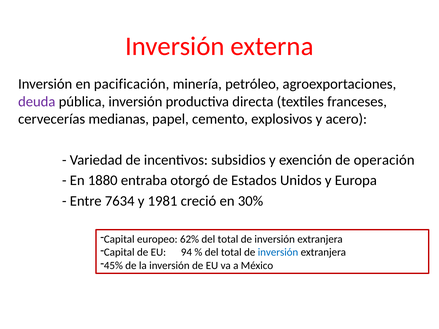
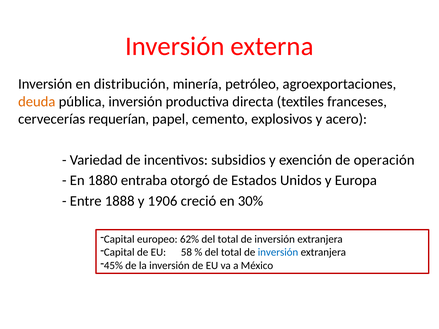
pacificación: pacificación -> distribución (132, 84)
deuda colour: purple -> orange (37, 102)
medianas: medianas -> requerían (119, 119)
7634: 7634 -> 1888 (120, 201)
1981: 1981 -> 1906 (163, 201)
94: 94 -> 58 (186, 252)
